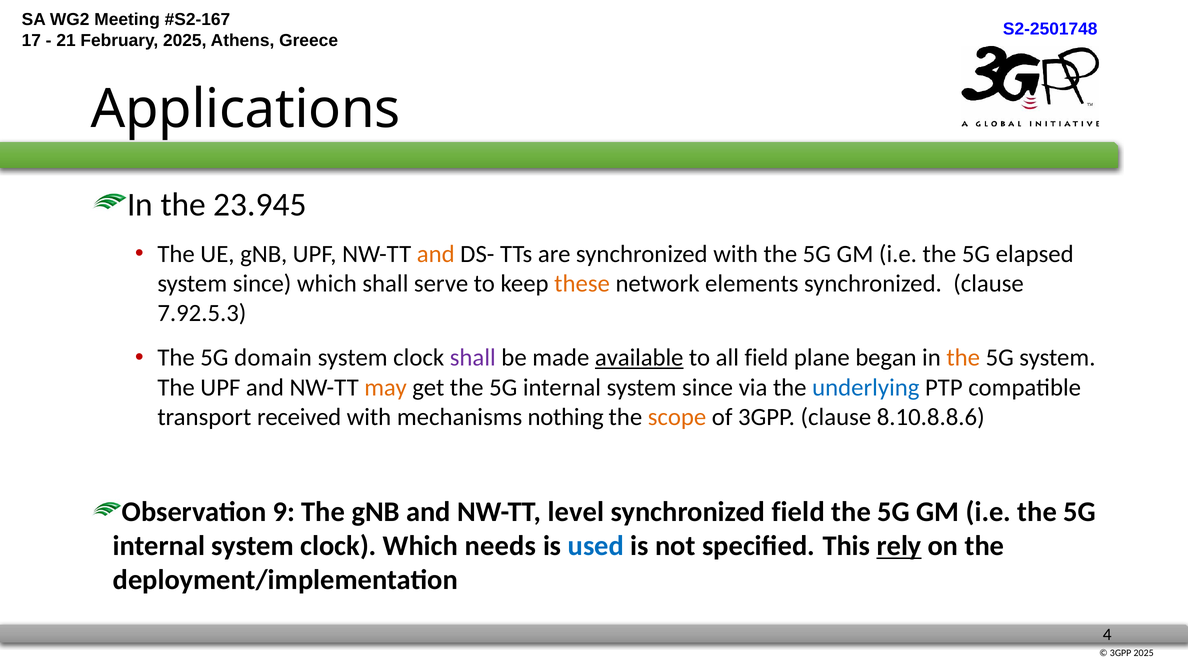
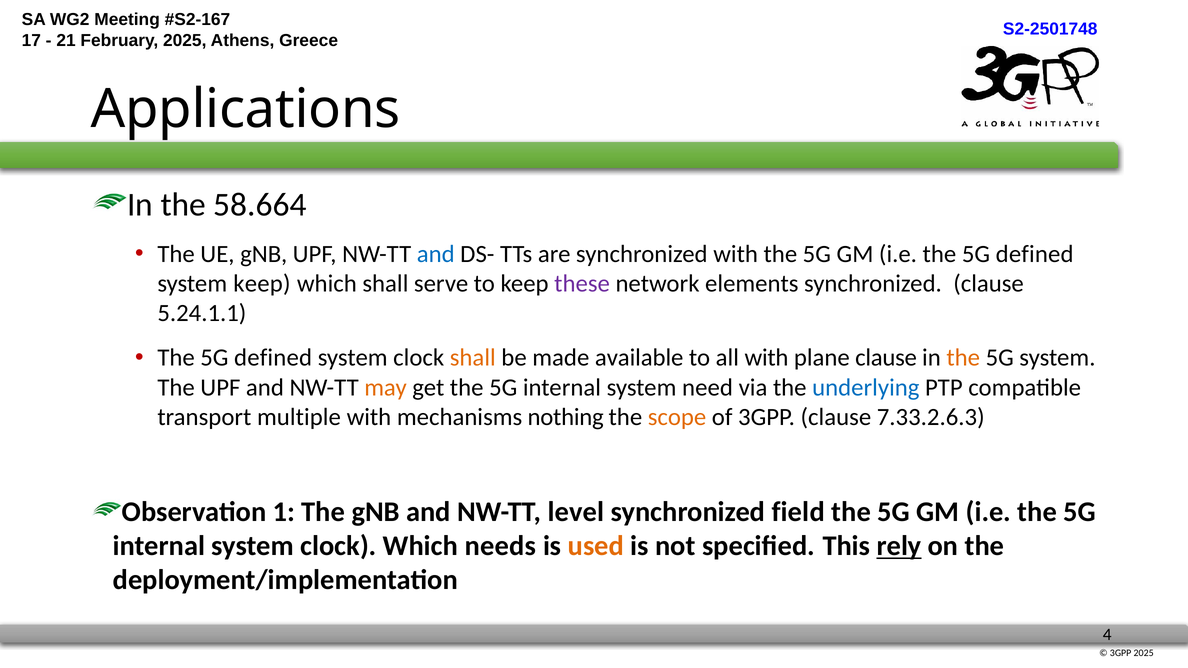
23.945: 23.945 -> 58.664 (260, 205)
and colour: orange -> blue (436, 254)
i.e the 5G elapsed: elapsed -> defined (1035, 254)
since: since -> keep (262, 284)
these colour: orange -> purple (582, 284)
7.92.5.3: 7.92.5.3 -> 5.24.1.1 (202, 313)
domain: domain -> defined (273, 358)
shall colour: purple -> orange (473, 358)
available underline: present -> none (639, 358)
all field: field -> with (767, 358)
plane began: began -> clause (886, 358)
internal system since: since -> need (708, 388)
received: received -> multiple (299, 417)
8.10.8.8.6: 8.10.8.8.6 -> 7.33.2.6.3 (931, 417)
9: 9 -> 1 (284, 512)
used colour: blue -> orange (596, 546)
